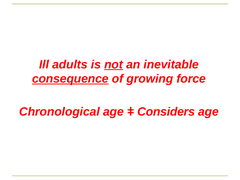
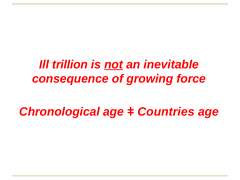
adults: adults -> trillion (70, 64)
consequence underline: present -> none (70, 79)
Considers: Considers -> Countries (166, 112)
